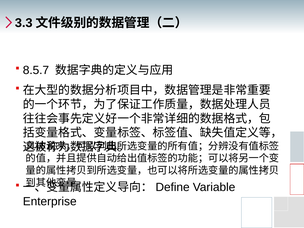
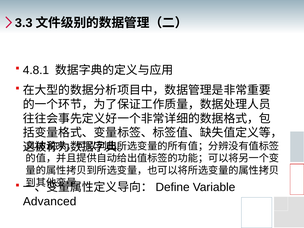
8.5.7: 8.5.7 -> 4.8.1 (36, 70)
Enterprise: Enterprise -> Advanced (50, 201)
